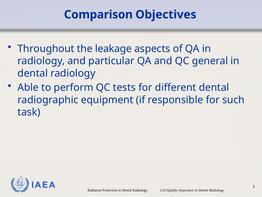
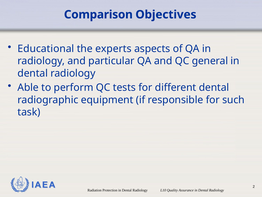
Throughout: Throughout -> Educational (46, 49)
leakage: leakage -> experts (113, 49)
